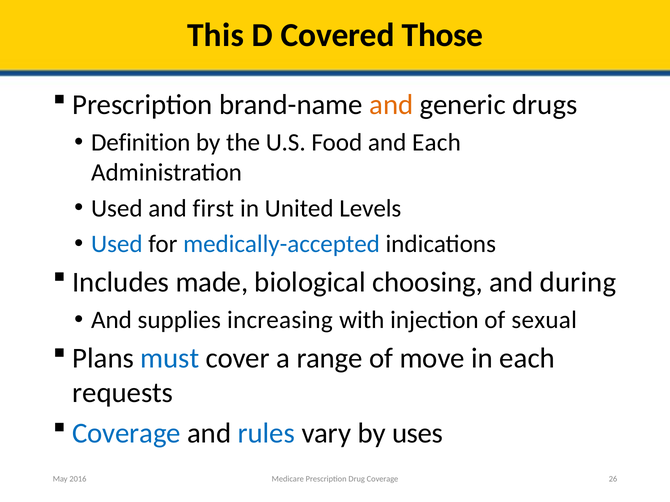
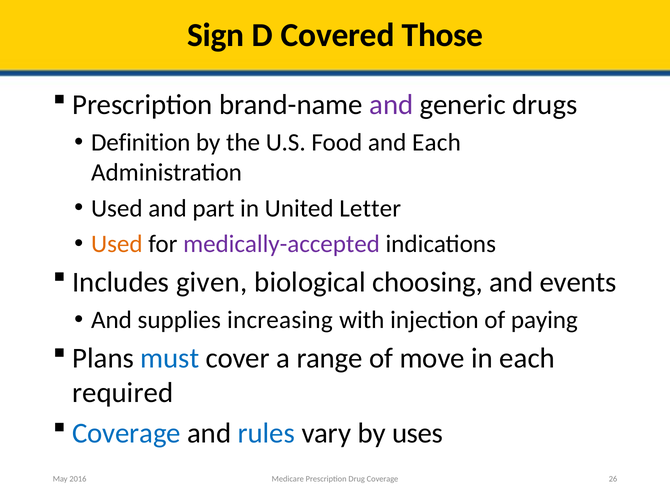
This: This -> Sign (216, 35)
and colour: orange -> purple (391, 105)
first: first -> part (213, 209)
Levels: Levels -> Letter (370, 209)
Used colour: blue -> orange (117, 244)
medically-accepted colour: blue -> purple (282, 244)
made: made -> given (212, 283)
during: during -> events (578, 283)
sexual: sexual -> paying (544, 320)
requests: requests -> required (123, 393)
